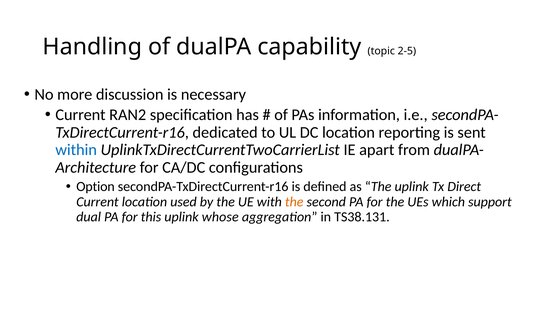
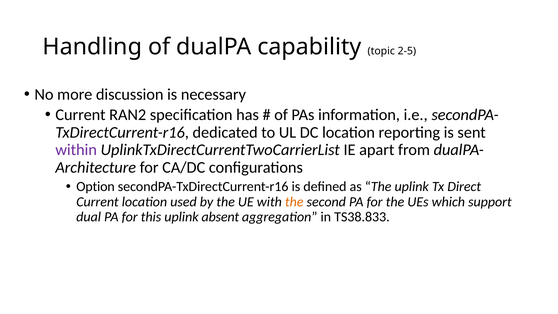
within colour: blue -> purple (76, 150)
whose: whose -> absent (220, 217)
TS38.131: TS38.131 -> TS38.833 (362, 217)
